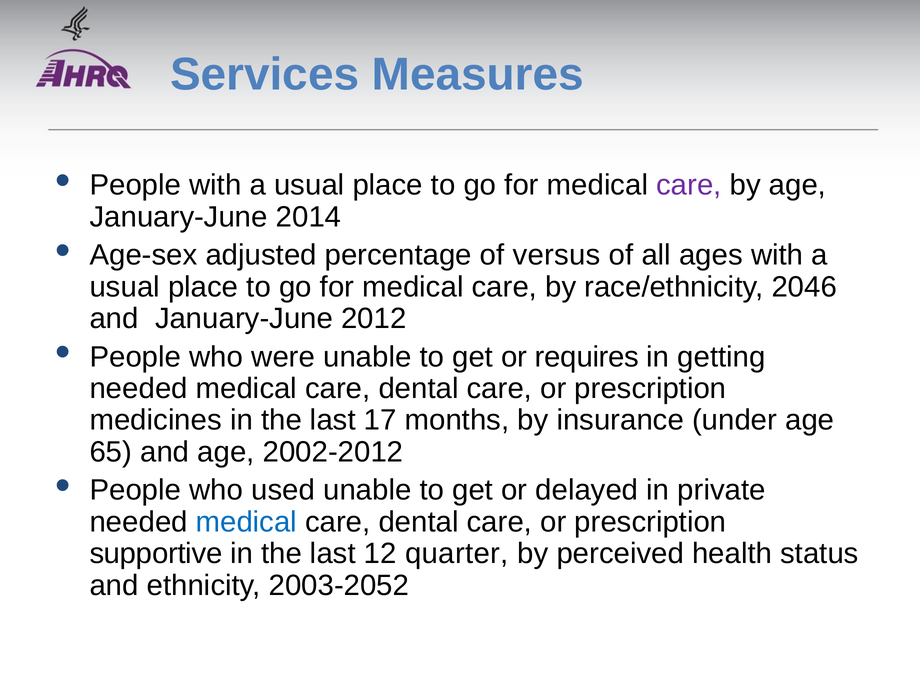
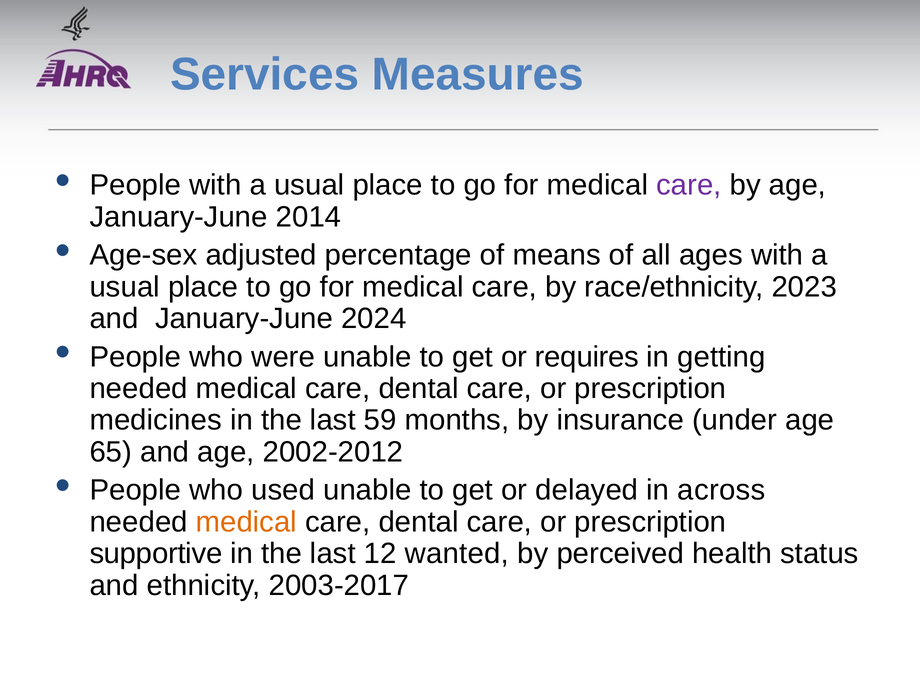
versus: versus -> means (557, 255)
2046: 2046 -> 2023 (804, 287)
2012: 2012 -> 2024 (374, 319)
17: 17 -> 59 (380, 420)
private: private -> across (721, 490)
medical colour: blue -> orange (246, 522)
quarter: quarter -> wanted (457, 554)
2003-2052: 2003-2052 -> 2003-2017 (339, 585)
